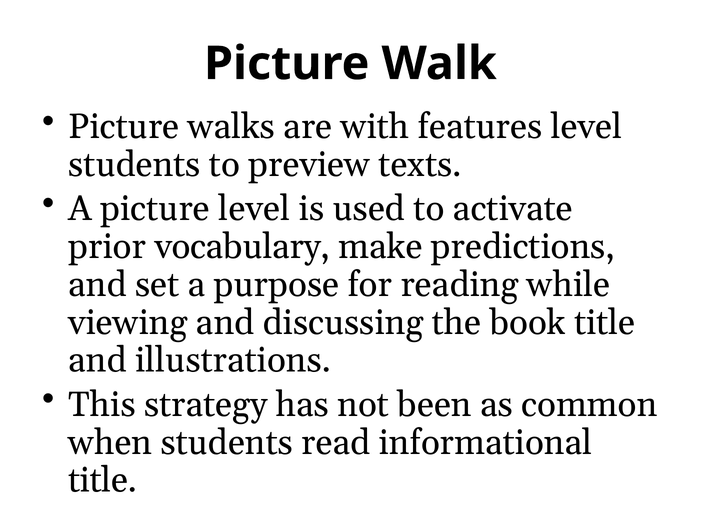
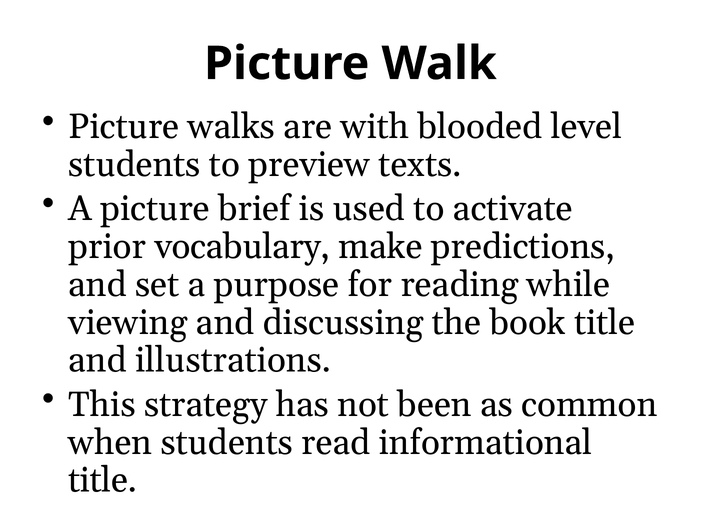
features: features -> blooded (480, 127)
picture level: level -> brief (254, 209)
